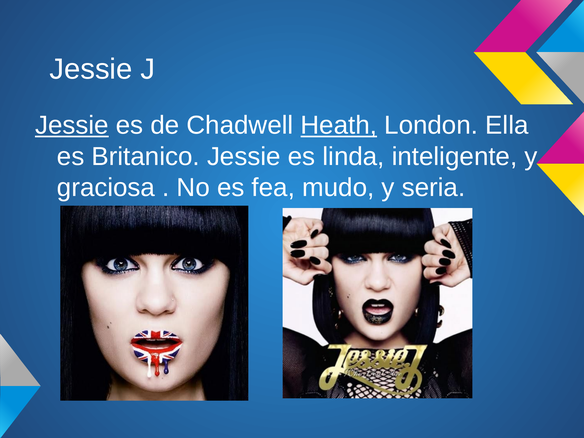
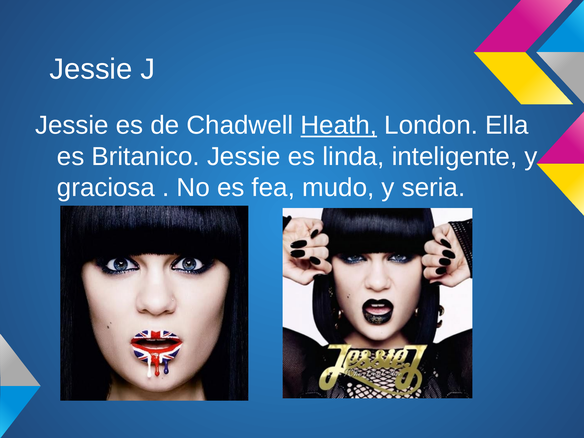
Jessie underline: present -> none (72, 125)
